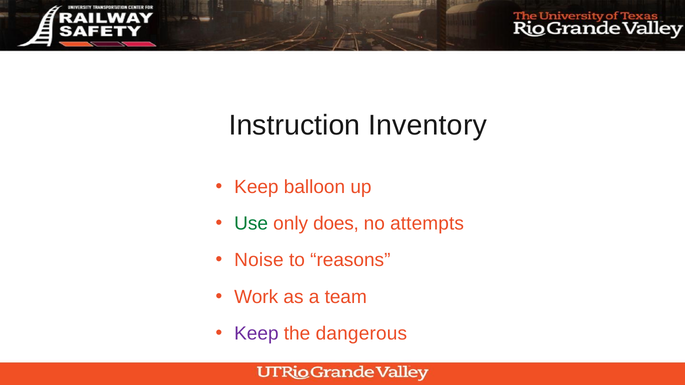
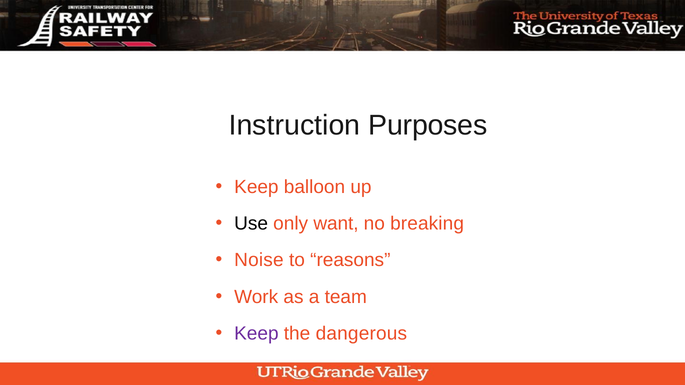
Inventory: Inventory -> Purposes (428, 125)
Use colour: green -> black (251, 224)
does: does -> want (336, 224)
attempts: attempts -> breaking (427, 224)
